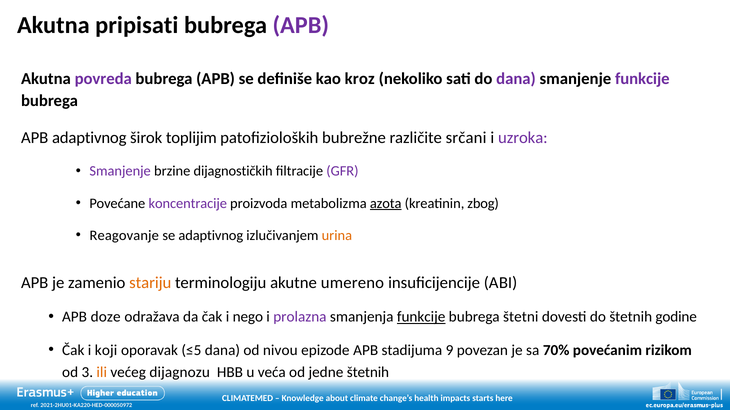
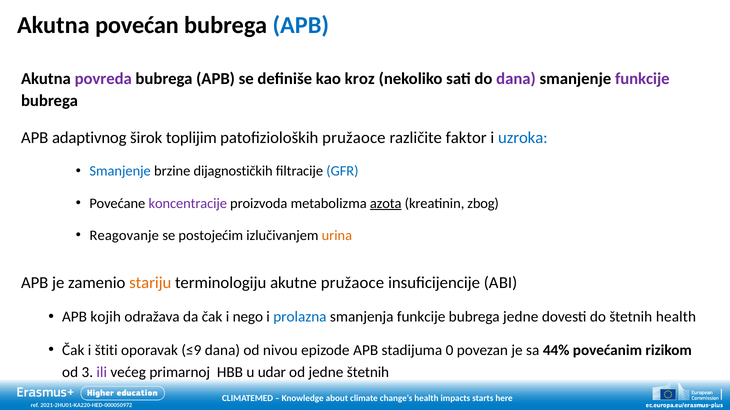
pripisati: pripisati -> povećan (137, 25)
APB colour: purple -> blue (301, 25)
patofizioloških bubrežne: bubrežne -> pružaoce (354, 138)
srčani: srčani -> faktor (466, 138)
uzroka colour: purple -> blue (523, 138)
Smanjenje colour: purple -> blue (120, 171)
GFR colour: purple -> blue (342, 171)
se adaptivnog: adaptivnog -> postojećim (211, 236)
akutne umereno: umereno -> pružaoce (352, 283)
doze: doze -> kojih (106, 317)
prolazna colour: purple -> blue (300, 317)
funkcije underline: present -> none (421, 317)
bubrega štetni: štetni -> jedne (521, 317)
štetnih godine: godine -> health (676, 317)
koji: koji -> štiti (106, 351)
≤5: ≤5 -> ≤9 (191, 351)
9: 9 -> 0 (450, 351)
70%: 70% -> 44% (556, 351)
ili colour: orange -> purple (102, 373)
dijagnozu: dijagnozu -> primarnoj (180, 373)
veća: veća -> udar (272, 373)
